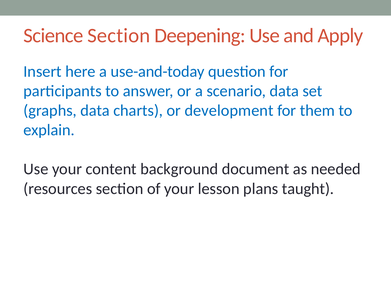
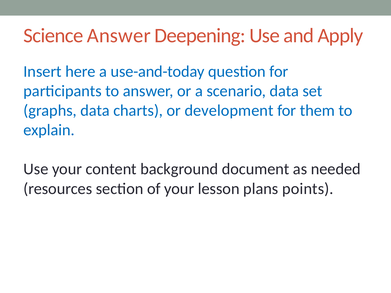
Science Section: Section -> Answer (119, 36)
taught: taught -> points (308, 189)
